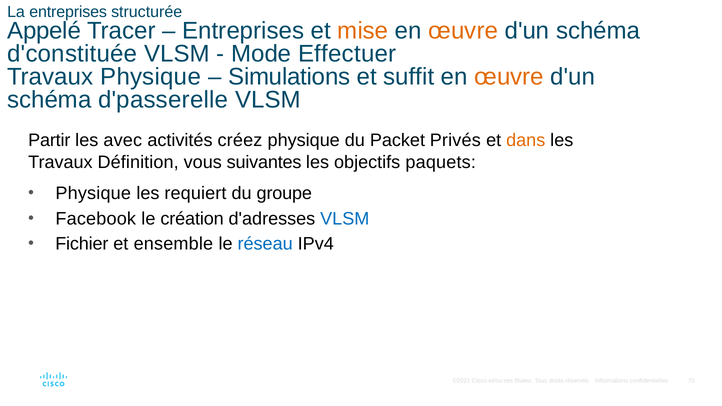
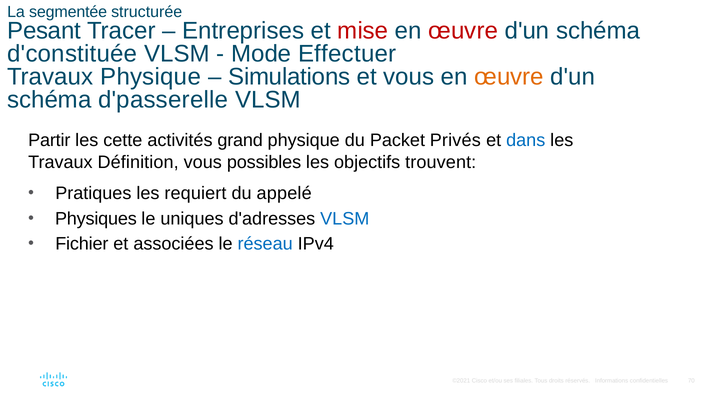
La entreprises: entreprises -> segmentée (68, 12)
Appelé: Appelé -> Pesant (44, 31)
mise colour: orange -> red (363, 31)
œuvre colour: orange -> red (463, 31)
et suffit: suffit -> vous (409, 77)
avec: avec -> cette (123, 140)
créez: créez -> grand (240, 140)
dans colour: orange -> blue (526, 140)
suivantes: suivantes -> possibles (264, 162)
paquets: paquets -> trouvent (441, 162)
Physique: Physique -> Pratiques (93, 193)
groupe: groupe -> appelé (284, 193)
Facebook: Facebook -> Physiques (96, 219)
création: création -> uniques (192, 219)
ensemble: ensemble -> associées (173, 244)
